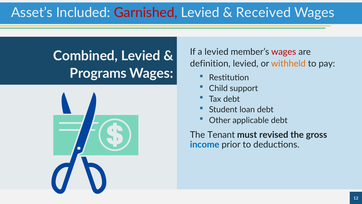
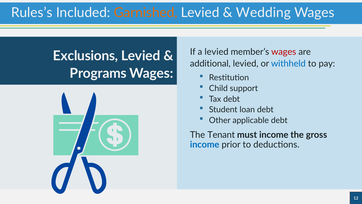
Asset’s: Asset’s -> Rules’s (32, 13)
Garnished colour: red -> orange (146, 13)
Received: Received -> Wedding (263, 13)
Combined: Combined -> Exclusions (86, 56)
definition: definition -> additional (210, 63)
withheld colour: orange -> blue (288, 63)
must revised: revised -> income (274, 135)
